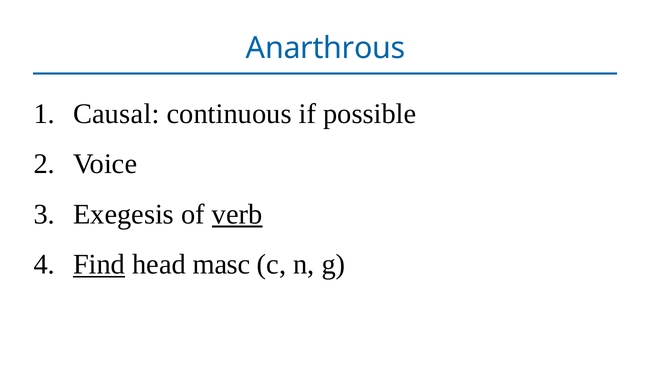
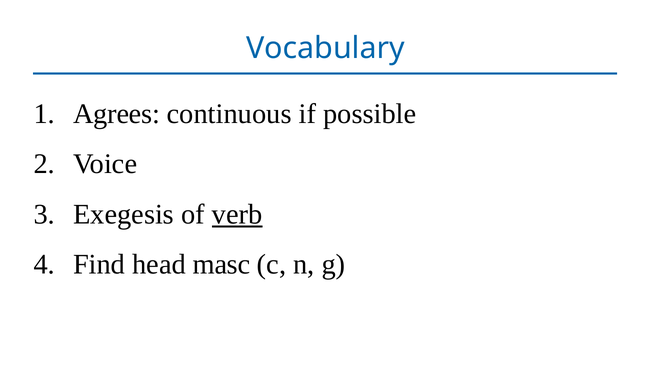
Anarthrous: Anarthrous -> Vocabulary (325, 48)
Causal: Causal -> Agrees (116, 114)
Find underline: present -> none (99, 265)
